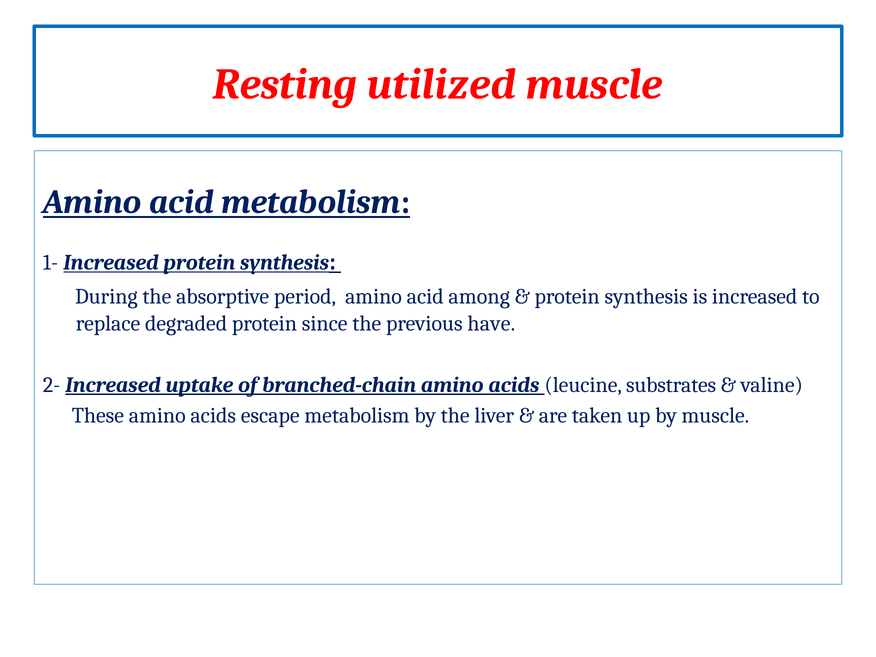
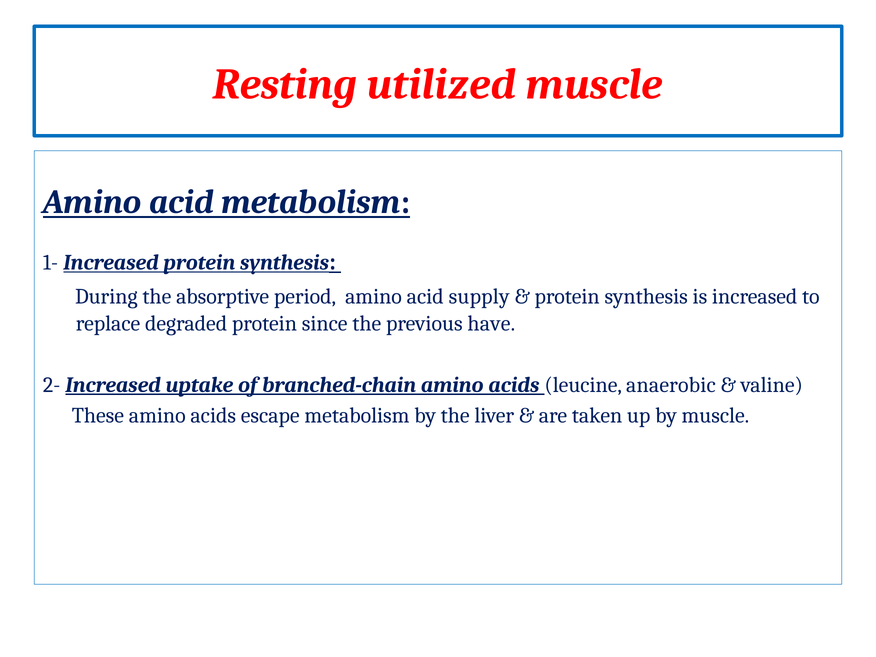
among: among -> supply (479, 297)
substrates: substrates -> anaerobic (671, 385)
